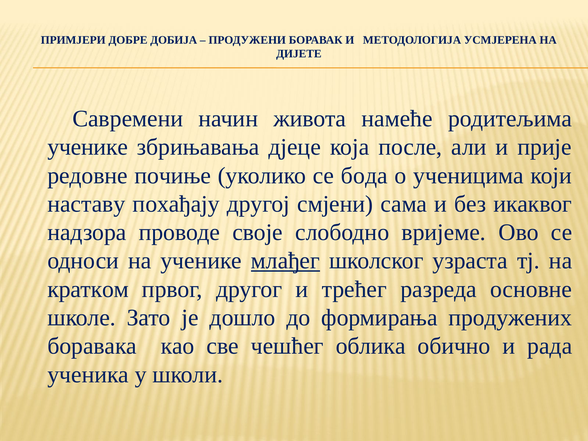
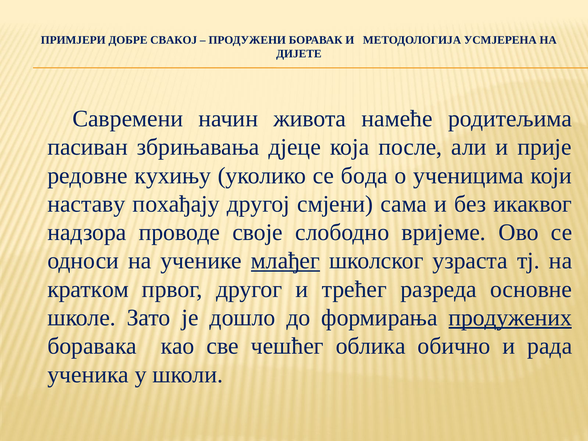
ДОБИЈА: ДОБИЈА -> СВАКОЈ (174, 40)
ученике: ученике -> пасиван (88, 147)
почиње: почиње -> кухињу (173, 176)
продужених underline: none -> present (510, 318)
